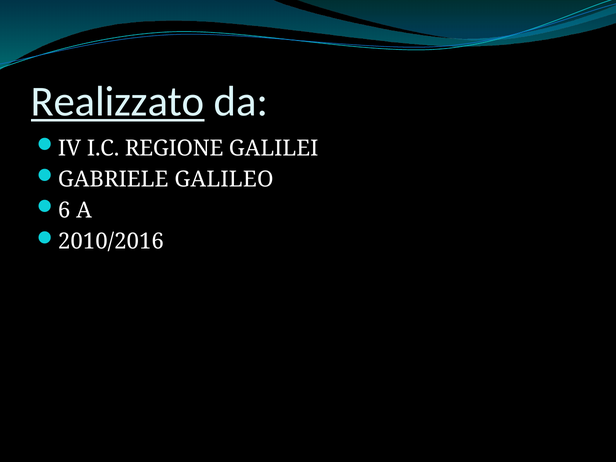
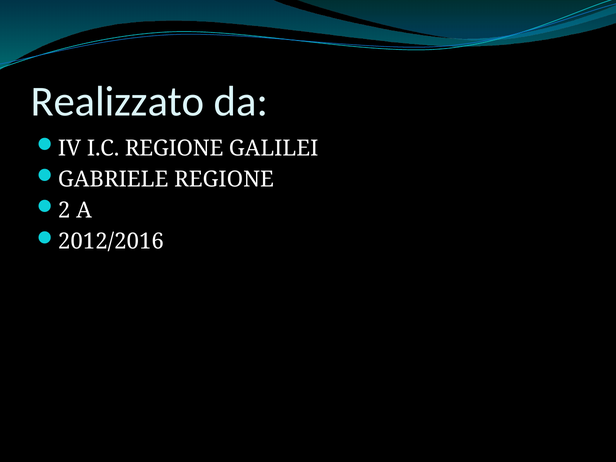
Realizzato underline: present -> none (118, 102)
GABRIELE GALILEO: GALILEO -> REGIONE (224, 179)
6: 6 -> 2 (64, 211)
2010/2016: 2010/2016 -> 2012/2016 (111, 242)
